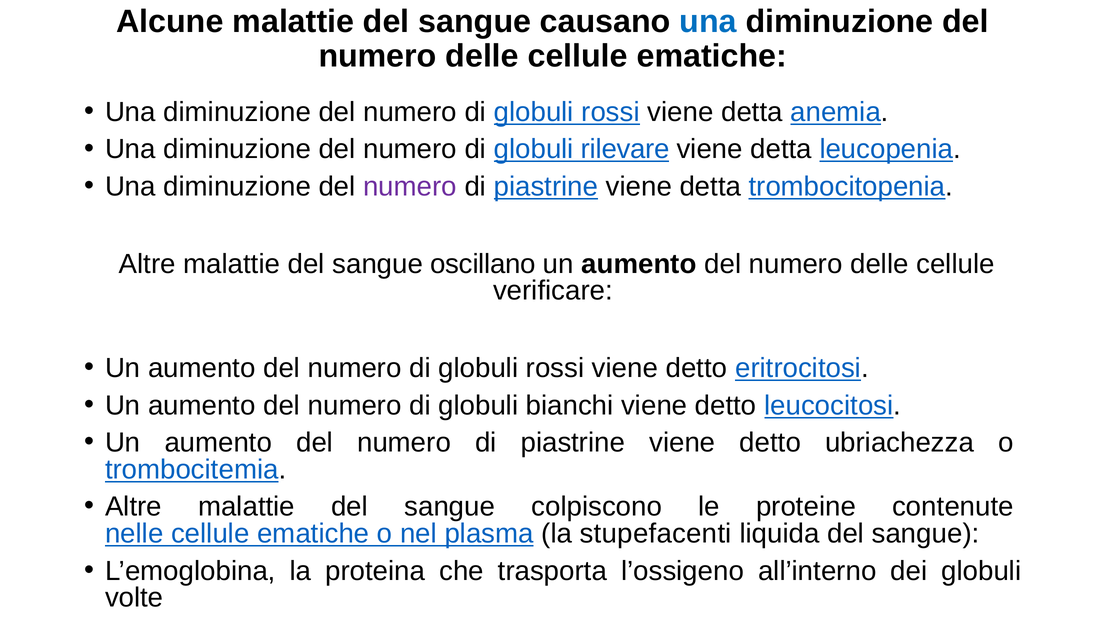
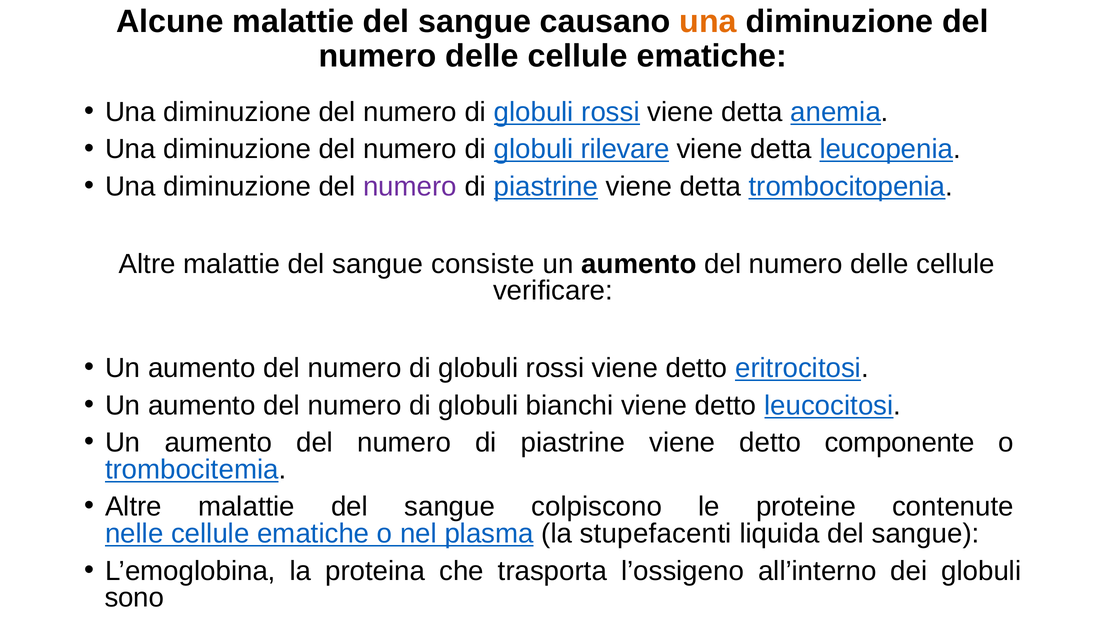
una colour: blue -> orange (708, 21)
oscillano: oscillano -> consiste (483, 264)
ubriachezza: ubriachezza -> componente (900, 443)
volte: volte -> sono (134, 598)
